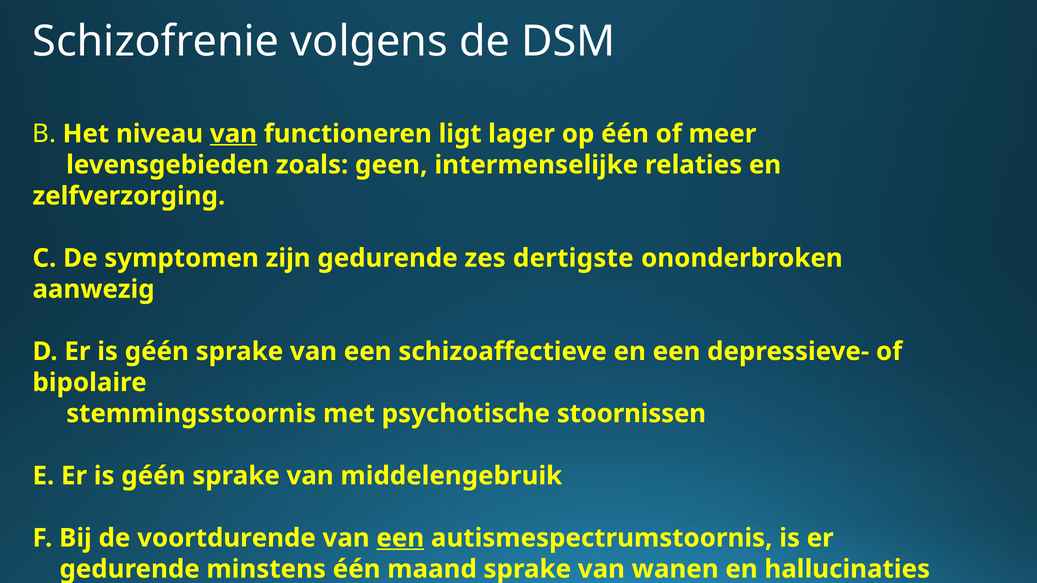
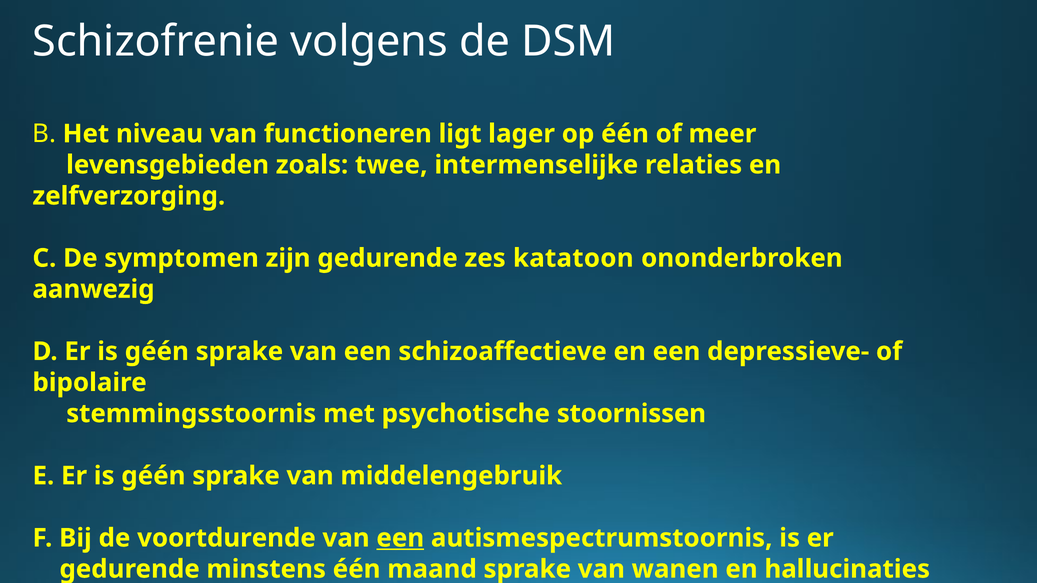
van underline: present -> none (233, 134)
geen: geen -> twee (391, 165)
dertigste: dertigste -> katatoon (573, 258)
